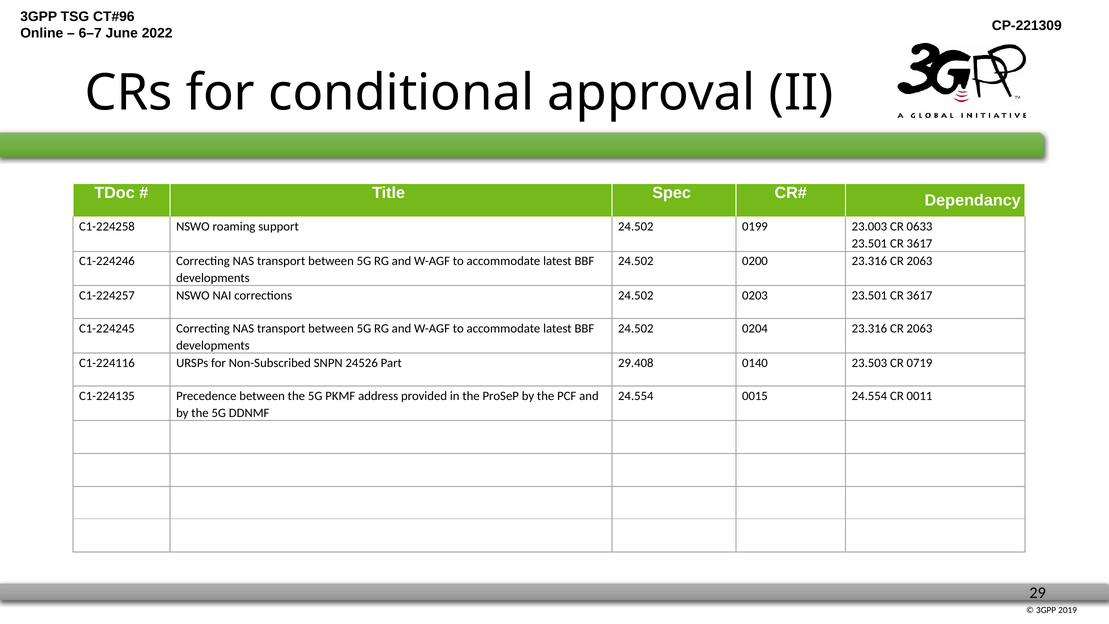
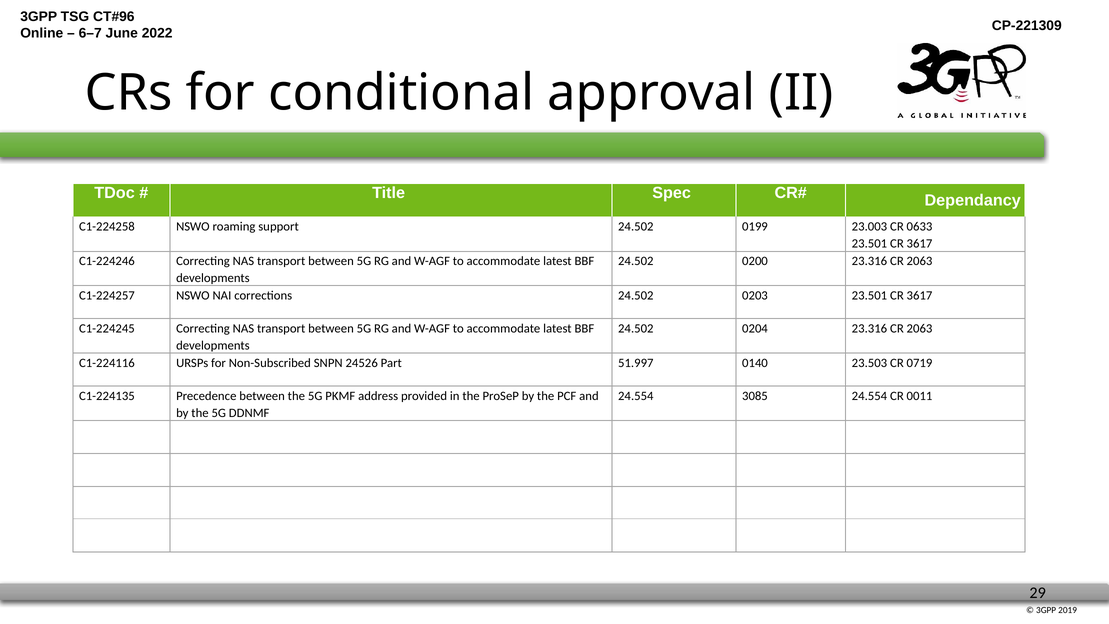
29.408: 29.408 -> 51.997 (636, 363)
0015: 0015 -> 3085 (755, 396)
